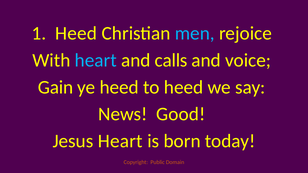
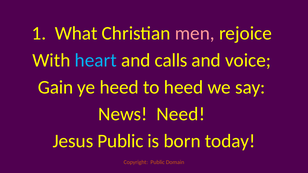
1 Heed: Heed -> What (76, 33)
men colour: light blue -> pink (195, 33)
Good: Good -> Need (181, 114)
Jesus Heart: Heart -> Public (120, 141)
